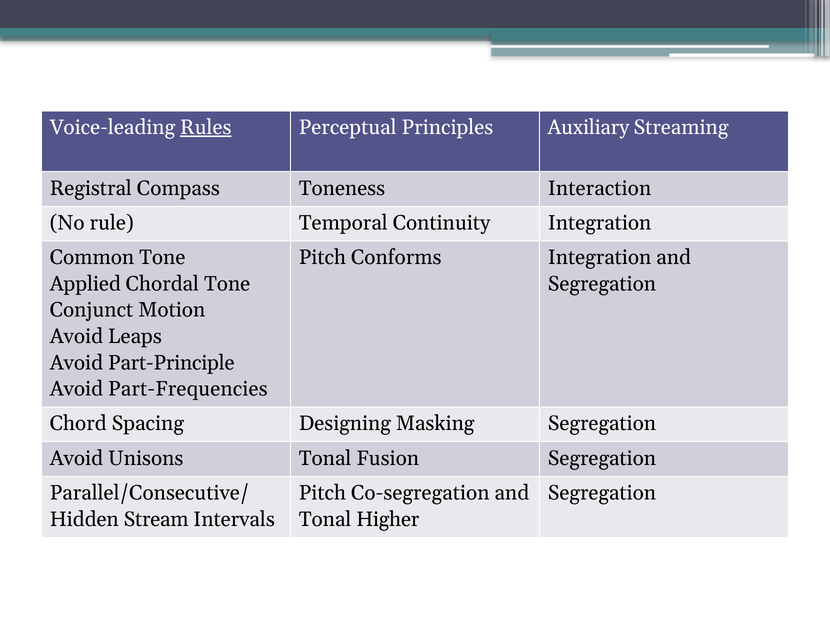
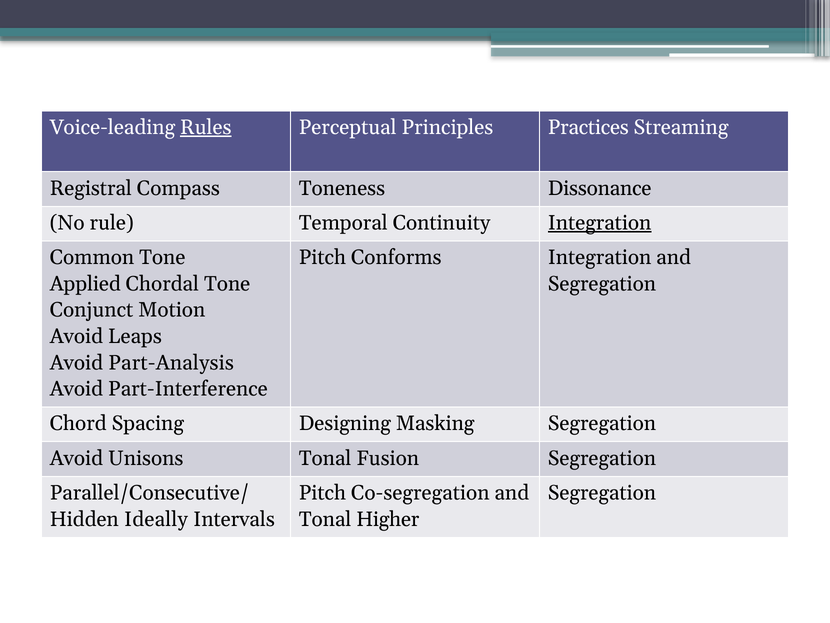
Auxiliary: Auxiliary -> Practices (588, 127)
Interaction: Interaction -> Dissonance (600, 188)
Integration underline: none -> present (600, 223)
Part-Principle: Part-Principle -> Part-Analysis (171, 362)
Part-Frequencies: Part-Frequencies -> Part-Interference (188, 389)
Stream: Stream -> Ideally (156, 519)
